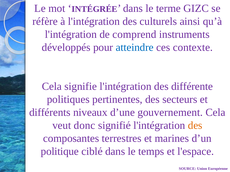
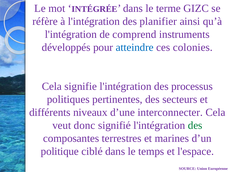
culturels: culturels -> planifier (158, 21)
contexte: contexte -> colonies (193, 47)
différente: différente -> processus (192, 87)
gouvernement: gouvernement -> interconnecter (170, 113)
des colour: orange -> green (195, 126)
